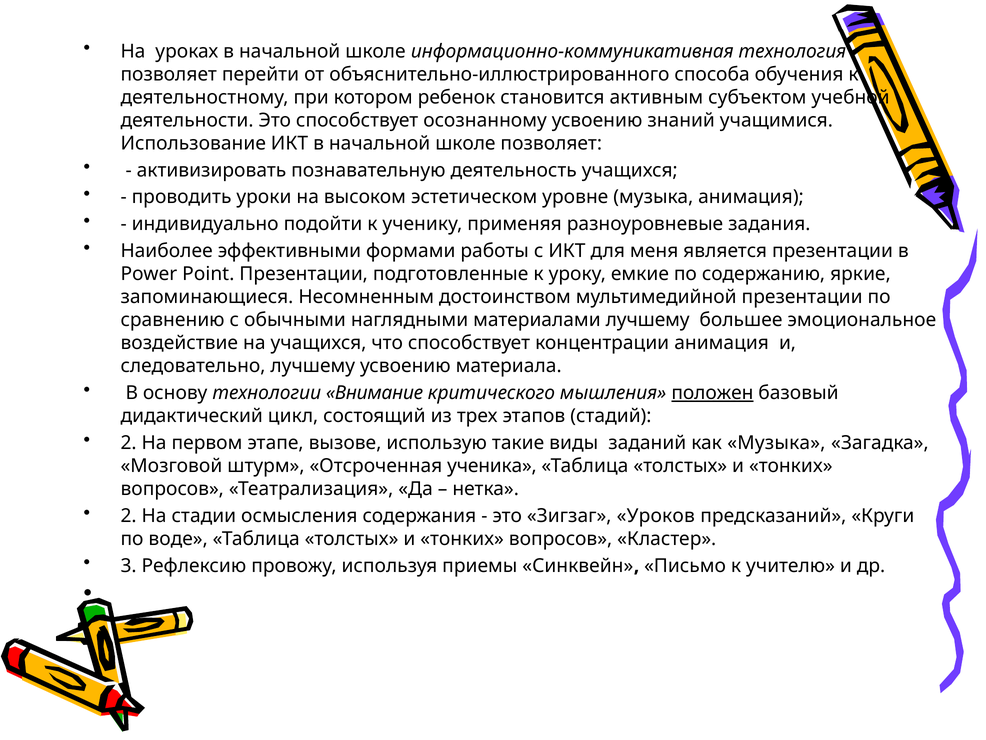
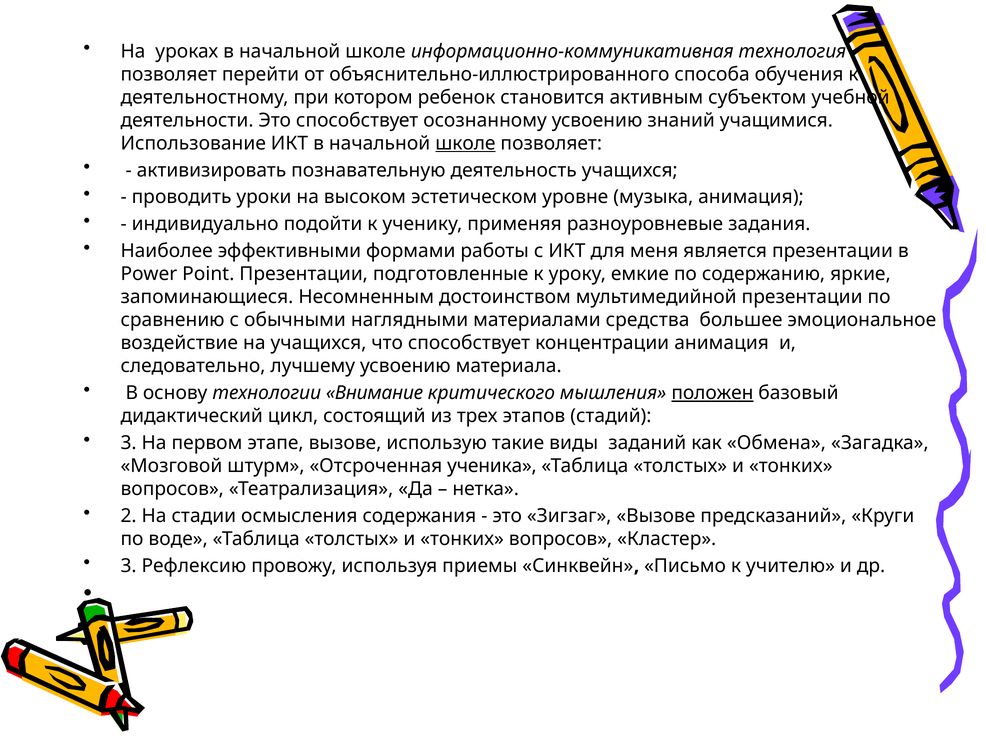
школе underline: none -> present (465, 143)
материалами лучшему: лучшему -> средства (648, 320)
2: 2 -> 3 (129, 443)
как Музыка: Музыка -> Обмена (776, 443)
Зигзаг Уроков: Уроков -> Вызове (656, 515)
